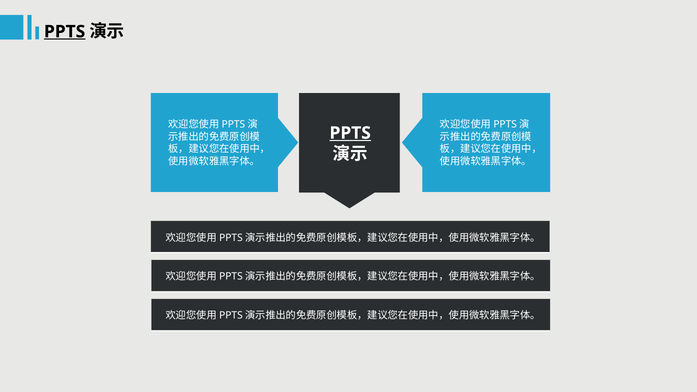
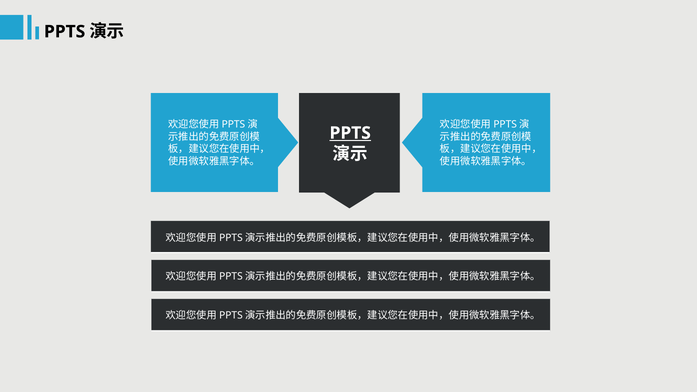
PPTS underline: present -> none (65, 32)
